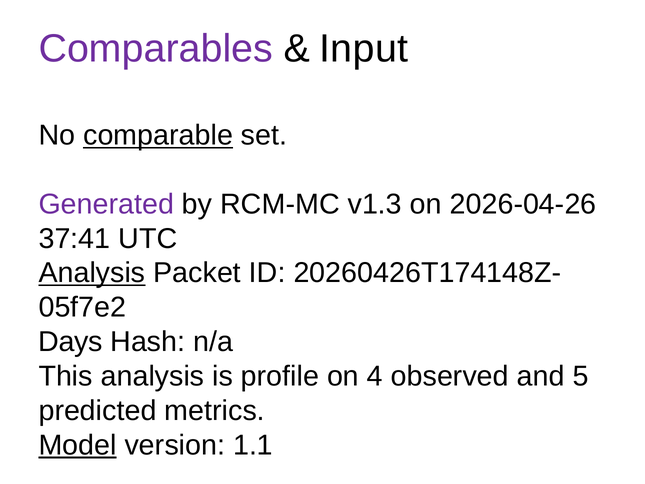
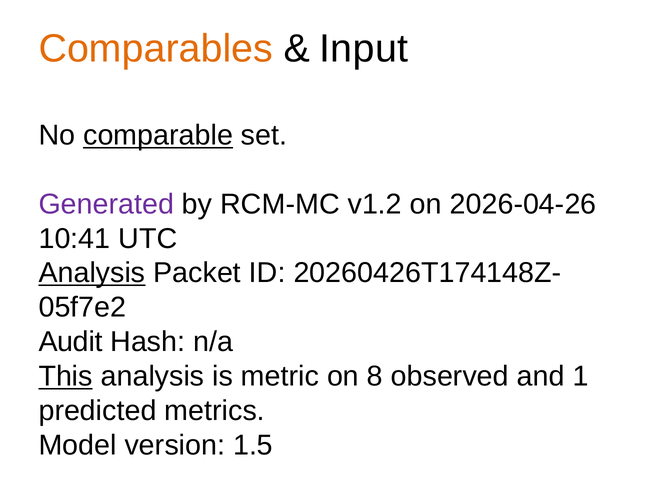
Comparables colour: purple -> orange (156, 49)
v1.3: v1.3 -> v1.2 (375, 204)
37:41: 37:41 -> 10:41 (74, 238)
Days: Days -> Audit (71, 342)
This underline: none -> present (66, 376)
profile: profile -> metric (280, 376)
4: 4 -> 8 (375, 376)
5: 5 -> 1 (581, 376)
Model underline: present -> none (78, 445)
1.1: 1.1 -> 1.5 (253, 445)
